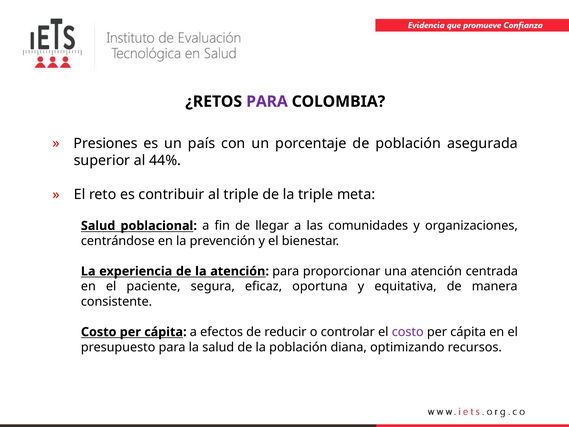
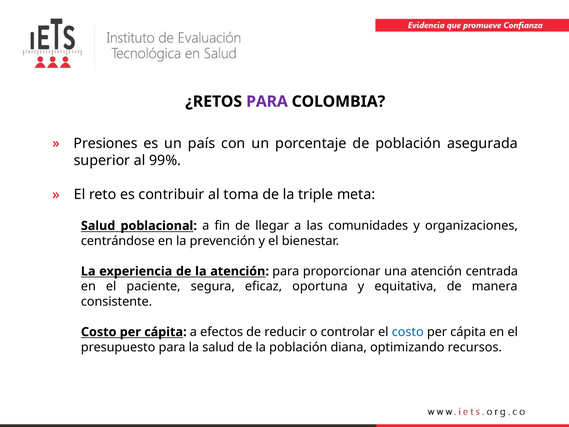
44%: 44% -> 99% (165, 160)
al triple: triple -> toma (241, 194)
costo colour: purple -> blue (408, 332)
